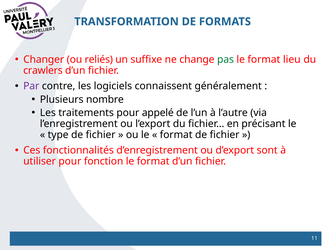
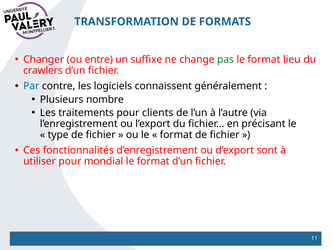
reliés: reliés -> entre (99, 59)
Par colour: purple -> blue (31, 86)
appelé: appelé -> clients (158, 113)
fonction: fonction -> mondial (104, 161)
